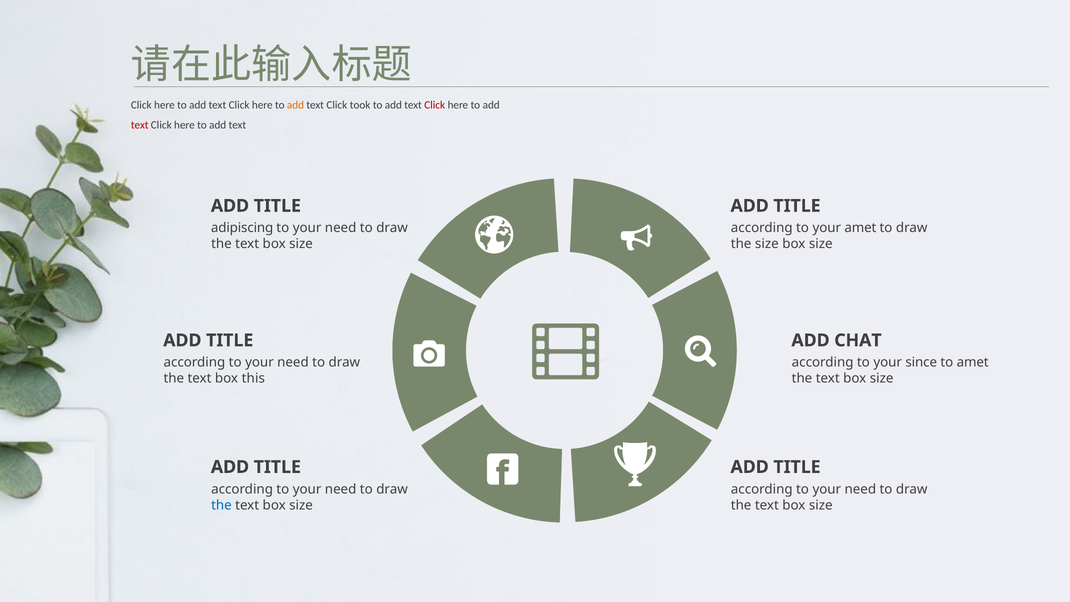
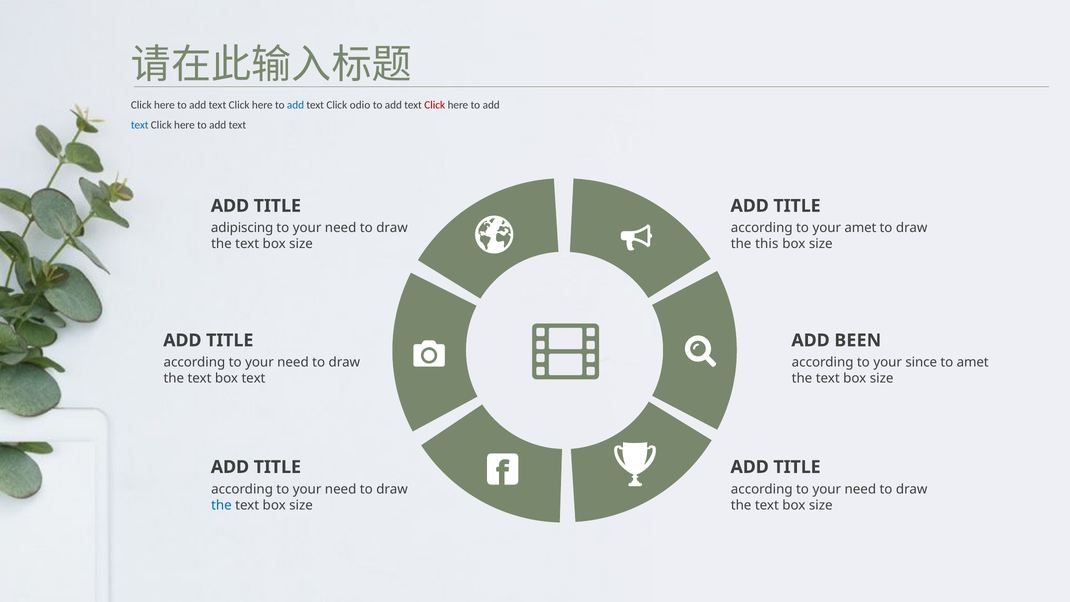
add colour: orange -> blue (295, 105)
took: took -> odio (360, 105)
text colour: red -> blue (140, 125)
the size: size -> this (767, 244)
CHAT: CHAT -> BEEN (858, 340)
box this: this -> text (253, 378)
